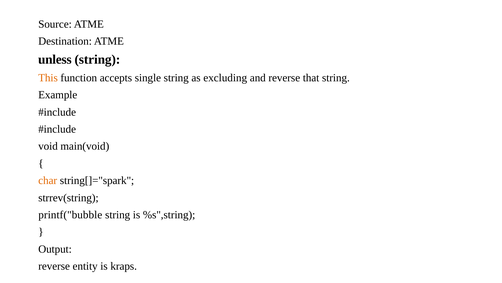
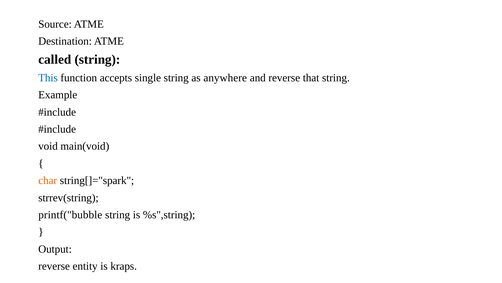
unless: unless -> called (55, 59)
This colour: orange -> blue (48, 78)
excluding: excluding -> anywhere (225, 78)
